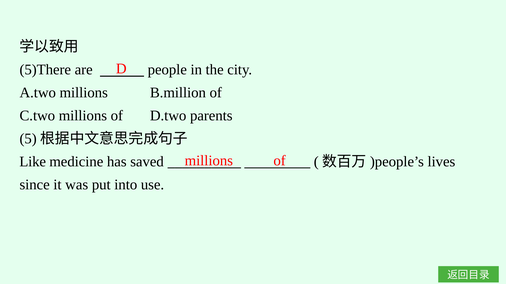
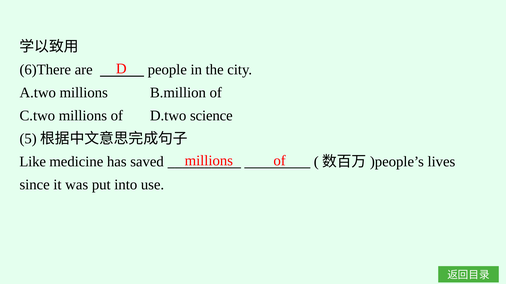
5)There: 5)There -> 6)There (45, 70)
parents: parents -> science (211, 116)
